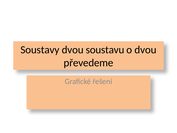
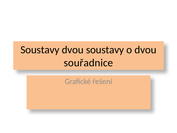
dvou soustavu: soustavu -> soustavy (105, 50)
převedeme: převedeme -> souřadnice (88, 63)
